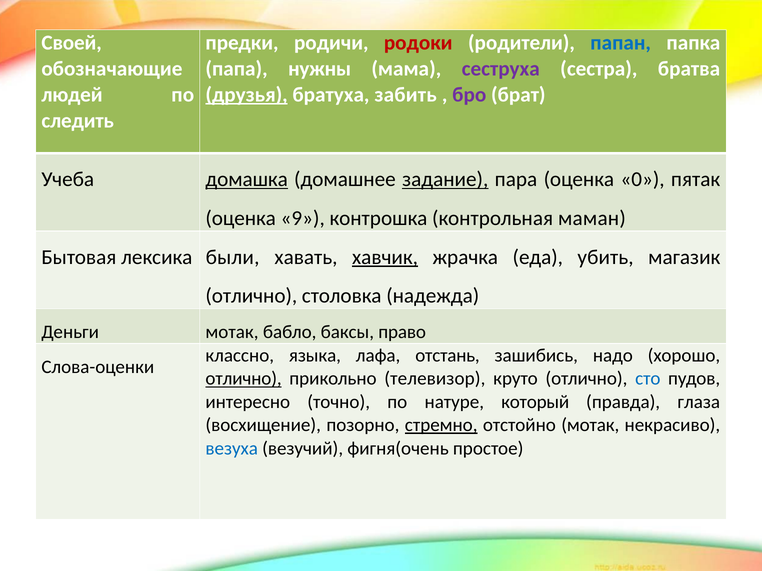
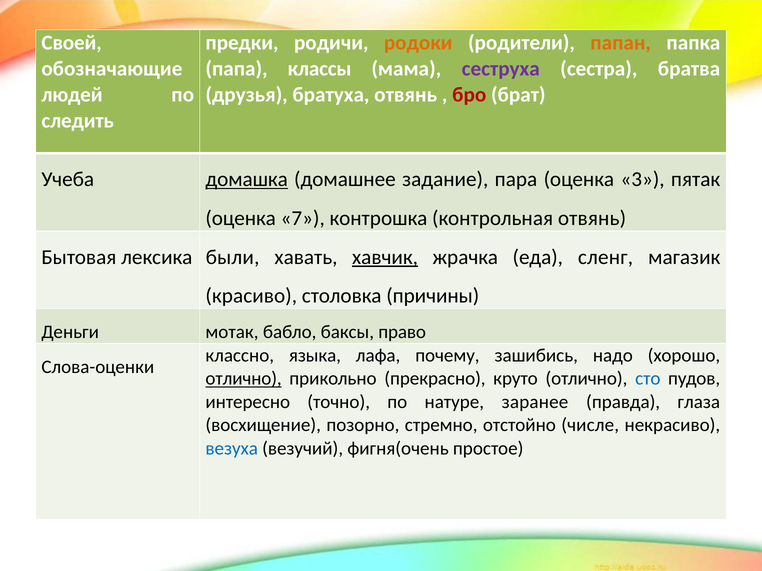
родоки colour: red -> orange (418, 43)
папан colour: blue -> orange (621, 43)
нужны: нужны -> классы (320, 69)
друзья underline: present -> none (247, 95)
братуха забить: забить -> отвянь (406, 95)
бро colour: purple -> red (469, 95)
задание underline: present -> none (445, 180)
0: 0 -> 3 (643, 180)
9: 9 -> 7 (303, 218)
контрольная маман: маман -> отвянь (592, 218)
убить: убить -> сленг (605, 257)
отлично: отлично -> красиво (251, 296)
надежда: надежда -> причины (433, 296)
отстань: отстань -> почему (447, 356)
телевизор: телевизор -> прекрасно (435, 379)
который: который -> заранее (535, 402)
стремно underline: present -> none (441, 425)
отстойно мотак: мотак -> числе (590, 425)
